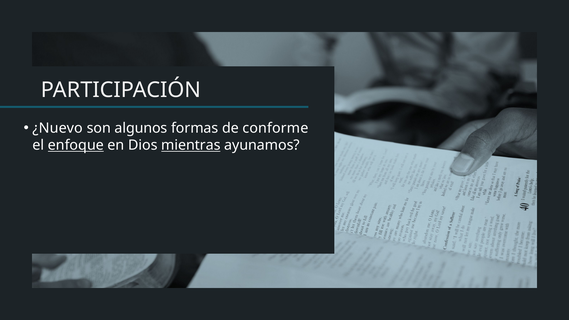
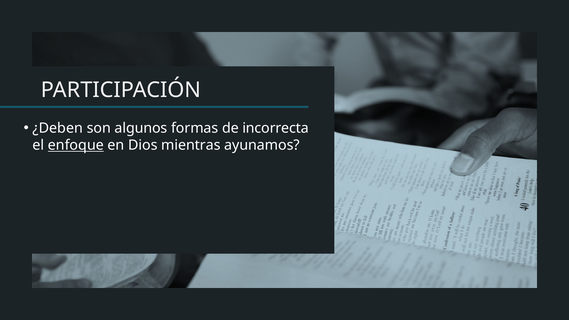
¿Nuevo: ¿Nuevo -> ¿Deben (58, 128)
conforme: conforme -> incorrecta (276, 128)
mientras underline: present -> none (191, 145)
